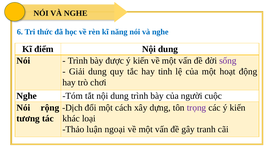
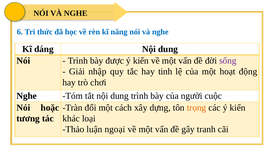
điểm: điểm -> dáng (44, 49)
Giải dung: dung -> nhập (97, 72)
rộng: rộng -> hoặc (50, 108)
Dịch: Dịch -> Tràn (73, 108)
trọng colour: purple -> orange (196, 108)
